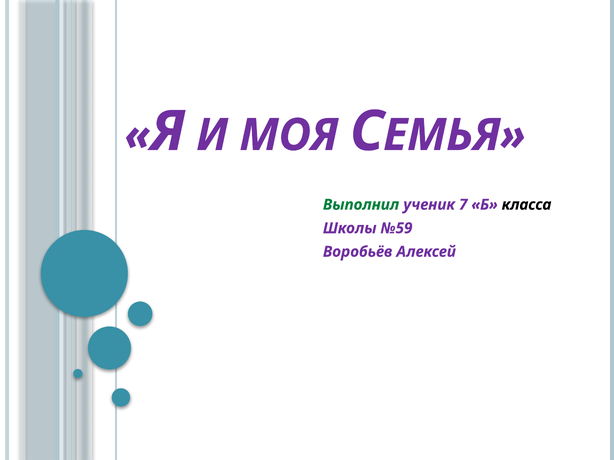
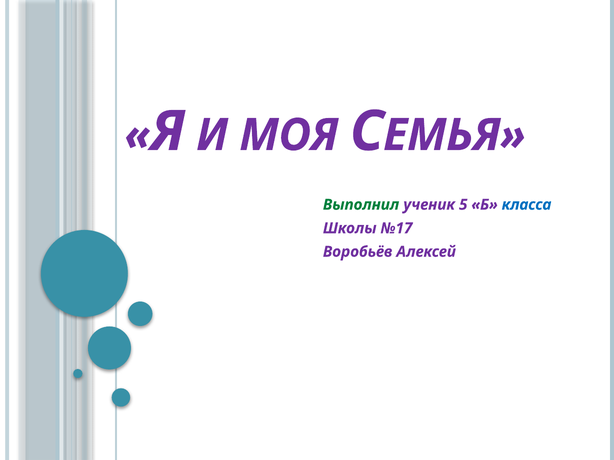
7: 7 -> 5 (463, 205)
класса colour: black -> blue (527, 205)
№59: №59 -> №17 (396, 228)
